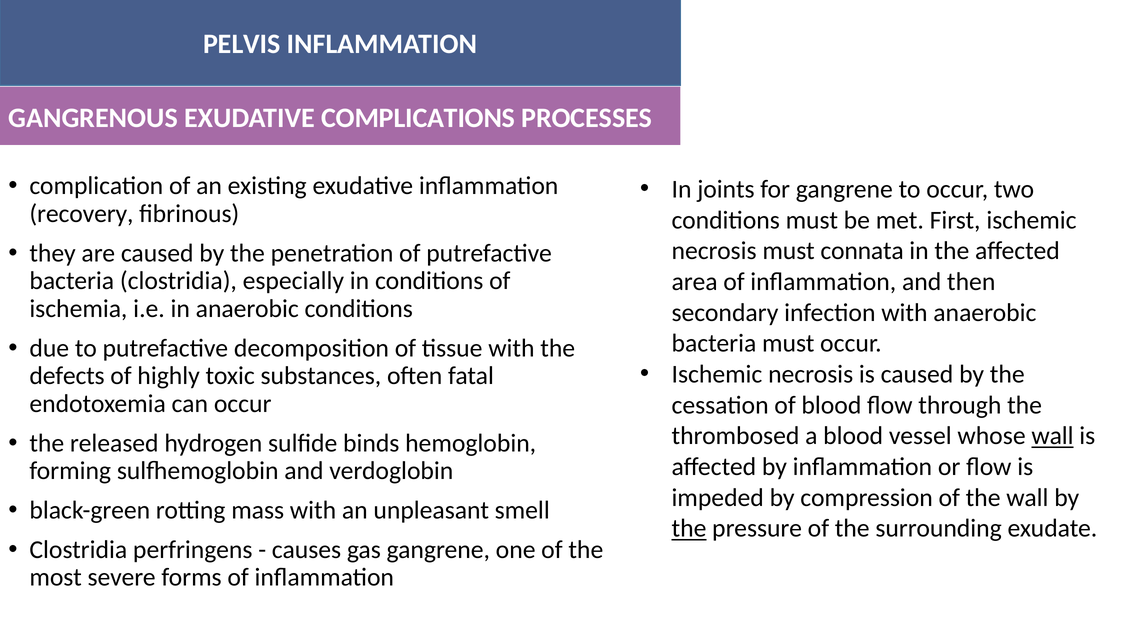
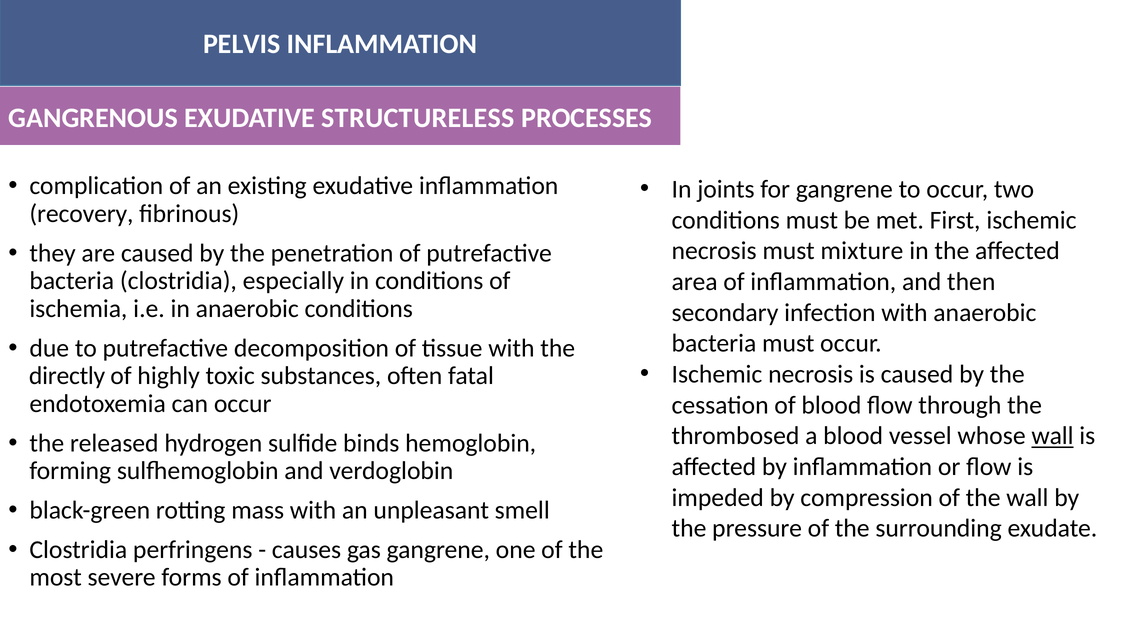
COMPLICATIONS: COMPLICATIONS -> STRUCTURELESS (418, 118)
connata: connata -> mixture (862, 251)
defects: defects -> directly (67, 376)
the underline: present -> none (689, 529)
